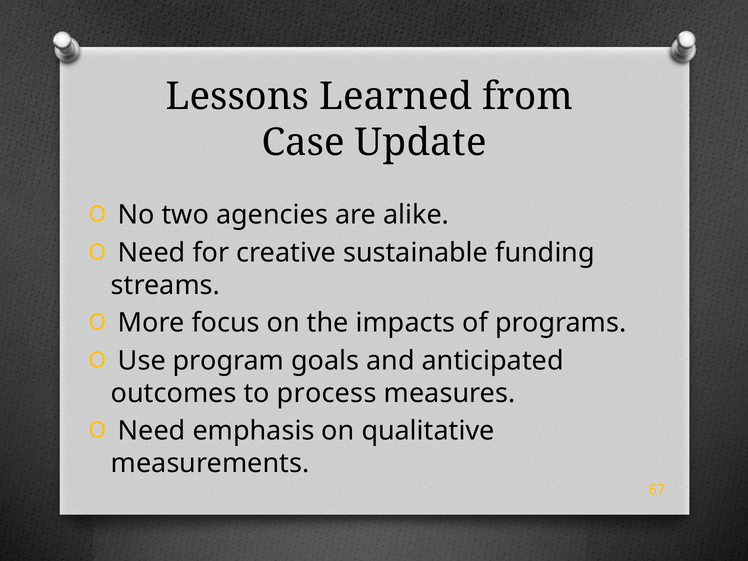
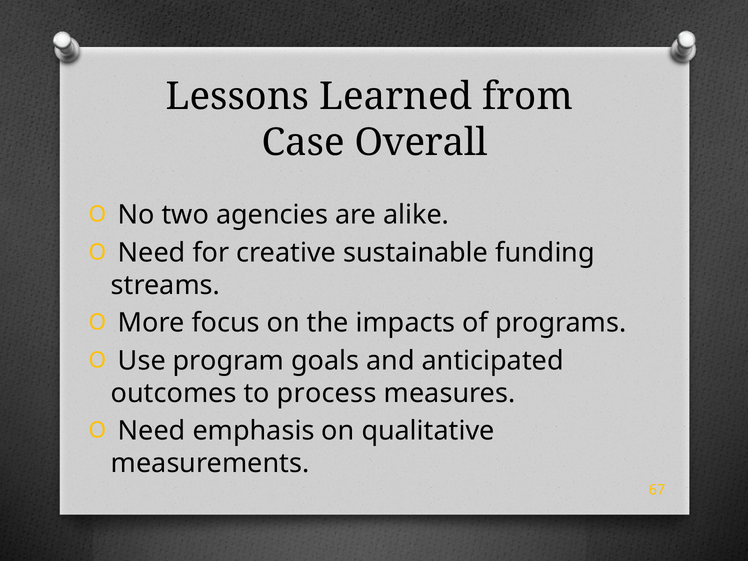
Update: Update -> Overall (421, 142)
